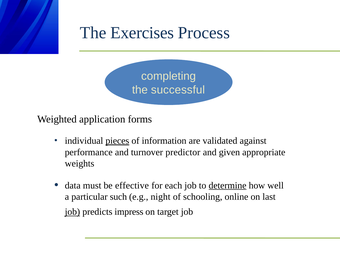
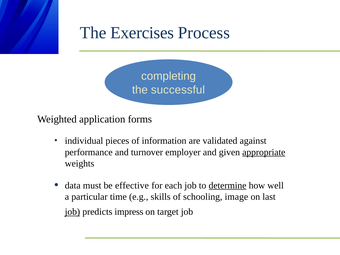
pieces underline: present -> none (117, 141)
predictor: predictor -> employer (183, 152)
appropriate underline: none -> present (264, 152)
such: such -> time (118, 197)
night: night -> skills (161, 197)
online: online -> image (236, 197)
